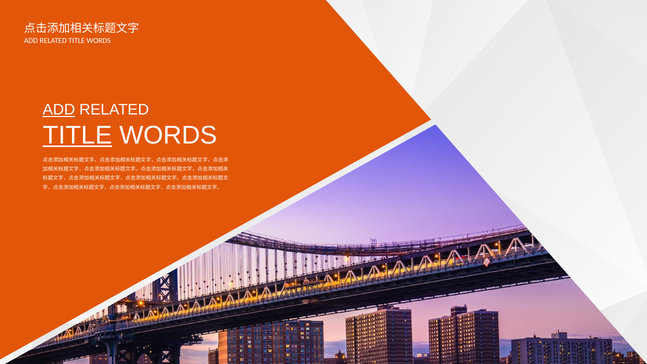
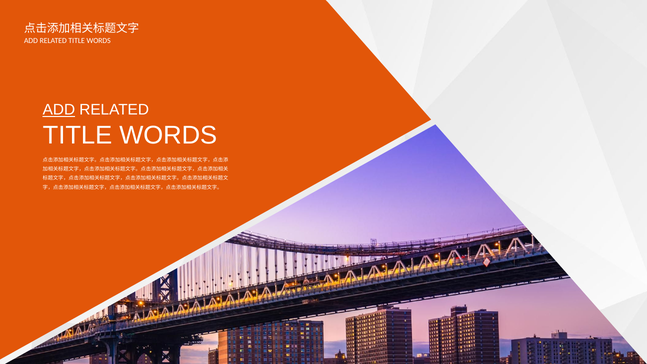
TITLE underline: present -> none (77, 135)
